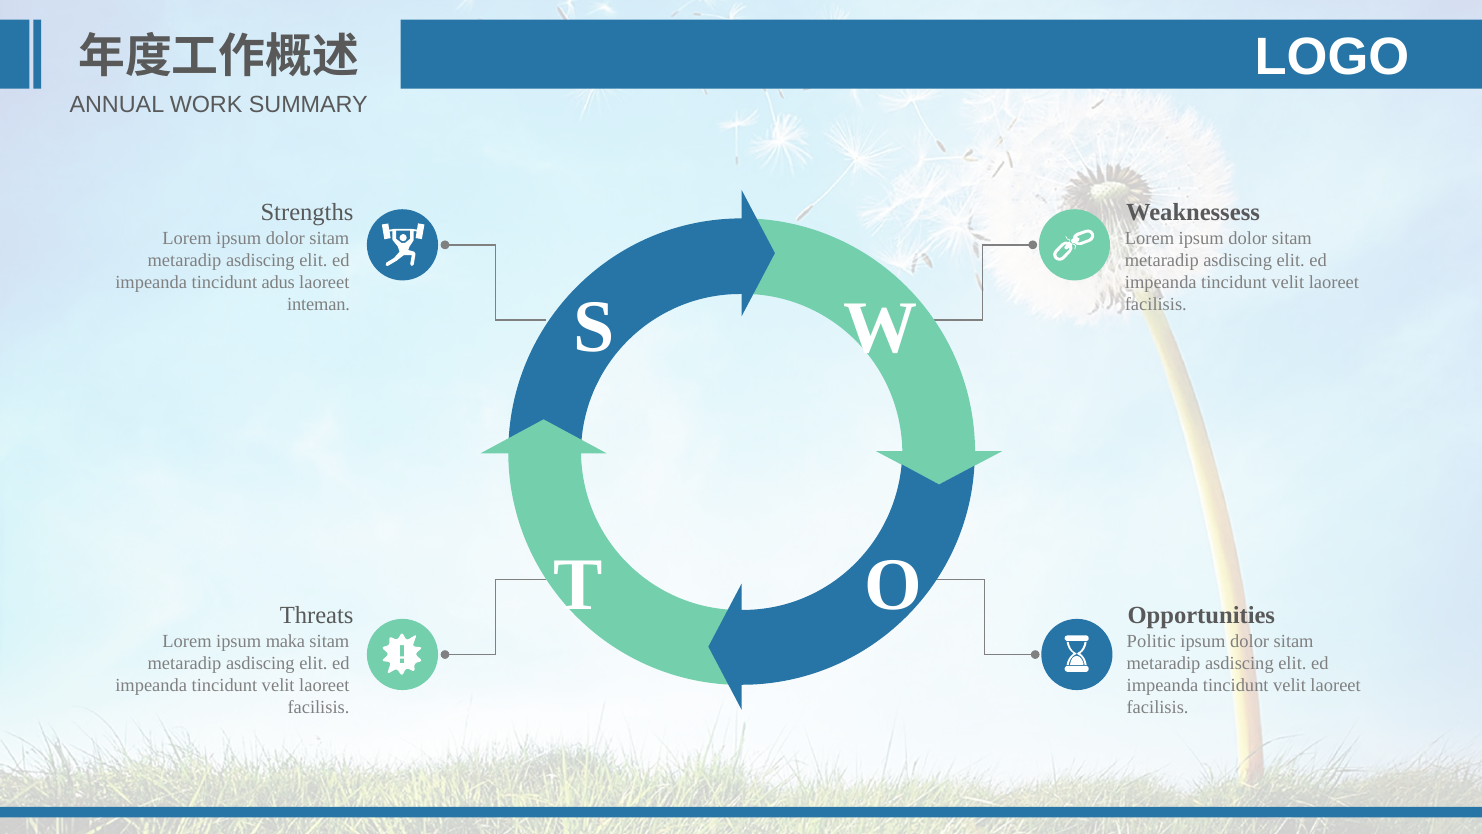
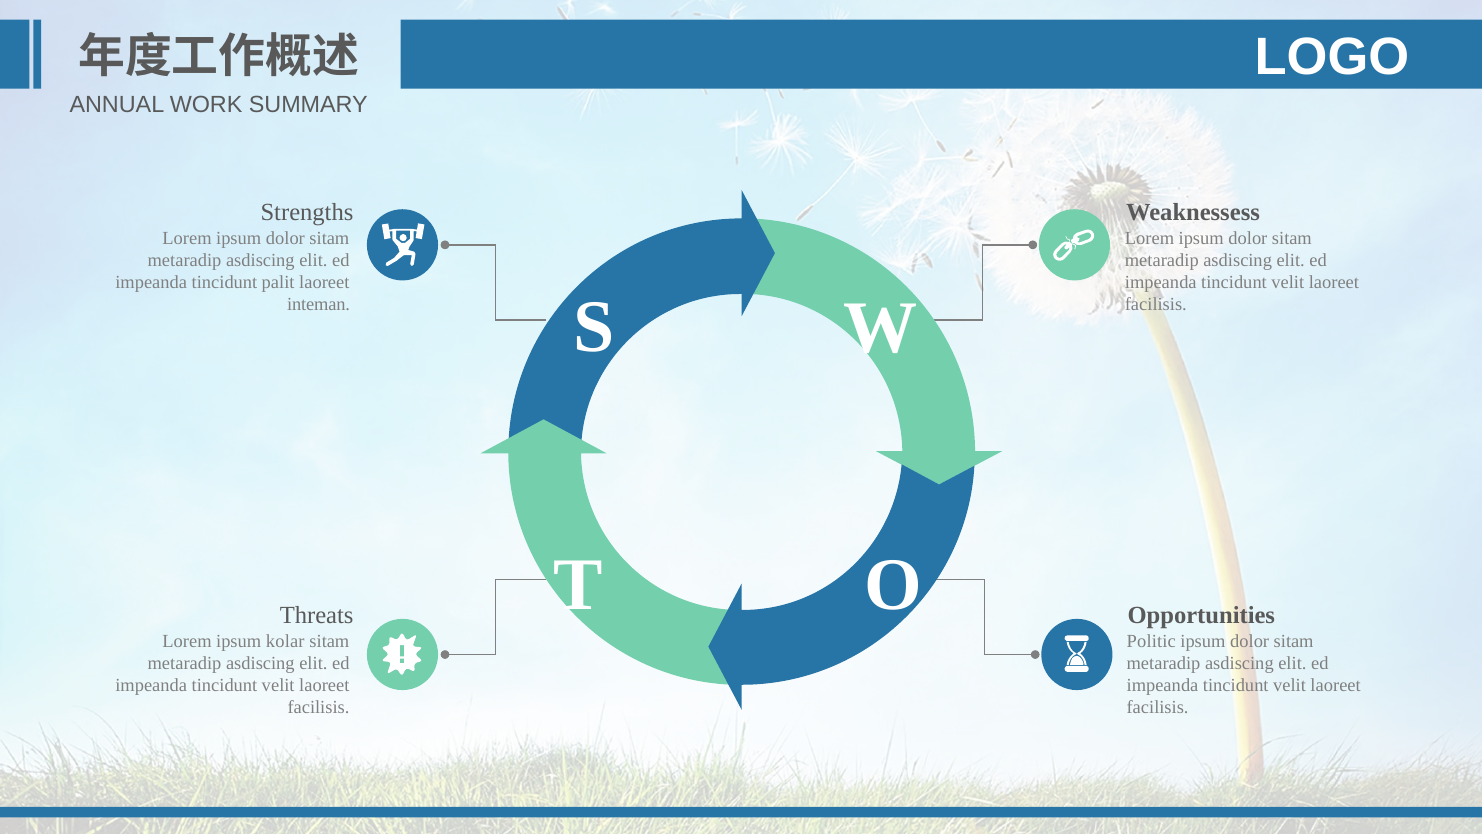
adus: adus -> palit (278, 282)
maka: maka -> kolar (285, 641)
